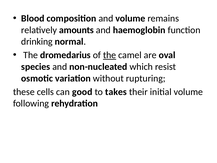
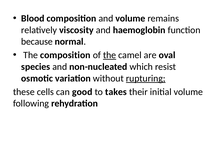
amounts: amounts -> viscosity (76, 30)
drinking: drinking -> because (37, 42)
The dromedarius: dromedarius -> composition (65, 55)
rupturing underline: none -> present (146, 78)
